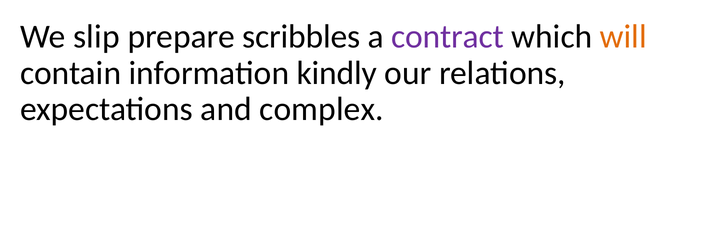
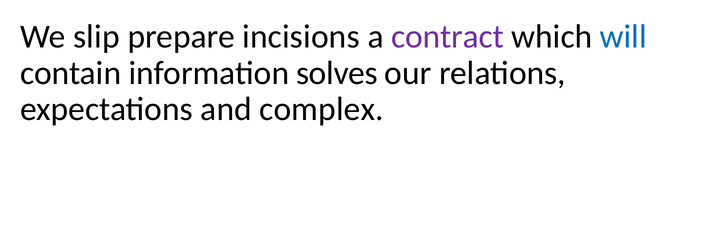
scribbles: scribbles -> incisions (301, 37)
will colour: orange -> blue (623, 37)
kindly: kindly -> solves (337, 73)
